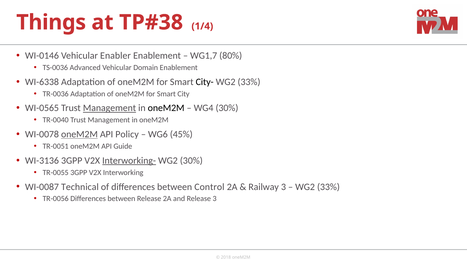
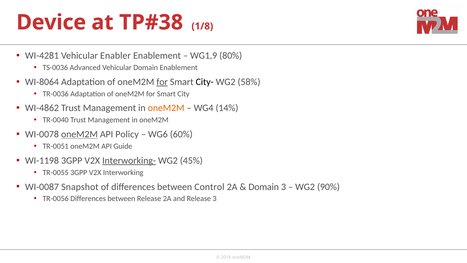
Things: Things -> Device (51, 22)
1/4: 1/4 -> 1/8 (202, 26)
WI-0146: WI-0146 -> WI-4281 (42, 56)
WG1,7: WG1,7 -> WG1,9 (204, 56)
WI-6338: WI-6338 -> WI-8064 (42, 82)
for underline: none -> present (162, 82)
33%: 33% -> 58% (249, 82)
WI-0565: WI-0565 -> WI-4862 (42, 108)
Management underline: present -> none (109, 108)
oneM2M colour: black -> orange (166, 108)
WG4 30%: 30% -> 14% (227, 108)
45%: 45% -> 60% (181, 134)
WI-3136: WI-3136 -> WI-1198 (42, 160)
WG2 30%: 30% -> 45% (191, 160)
Technical: Technical -> Snapshot (80, 187)
Railway: Railway -> Domain (264, 187)
33%: 33% -> 90% (328, 187)
